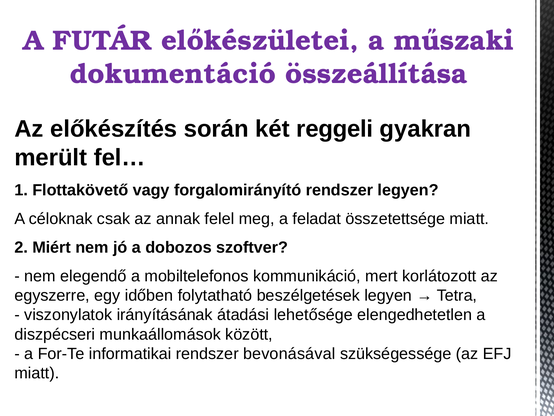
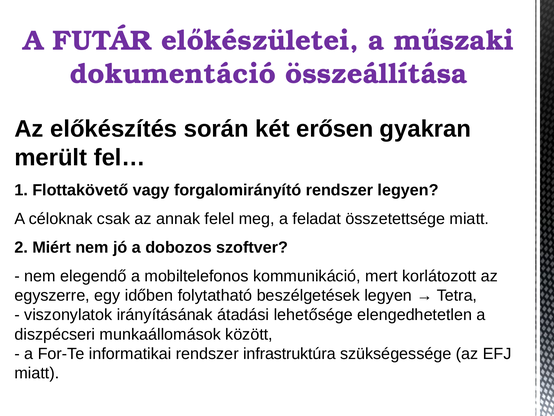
reggeli: reggeli -> erősen (335, 129)
bevonásával: bevonásával -> infrastruktúra (289, 353)
